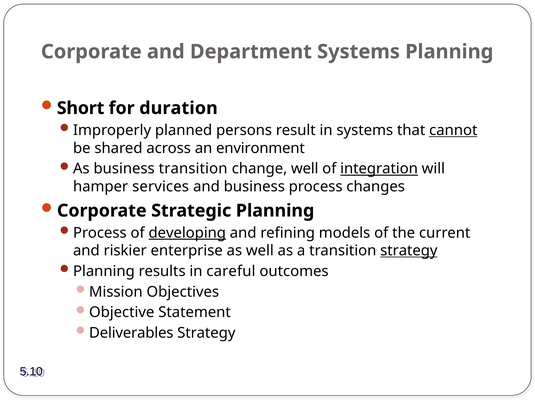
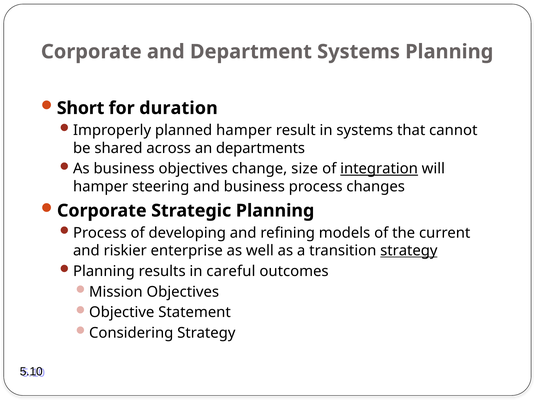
planned persons: persons -> hamper (244, 130)
cannot underline: present -> none (453, 130)
environment: environment -> departments (260, 148)
business transition: transition -> objectives (193, 169)
change well: well -> size (305, 169)
services: services -> steering (161, 187)
developing underline: present -> none (187, 233)
Deliverables: Deliverables -> Considering (131, 333)
